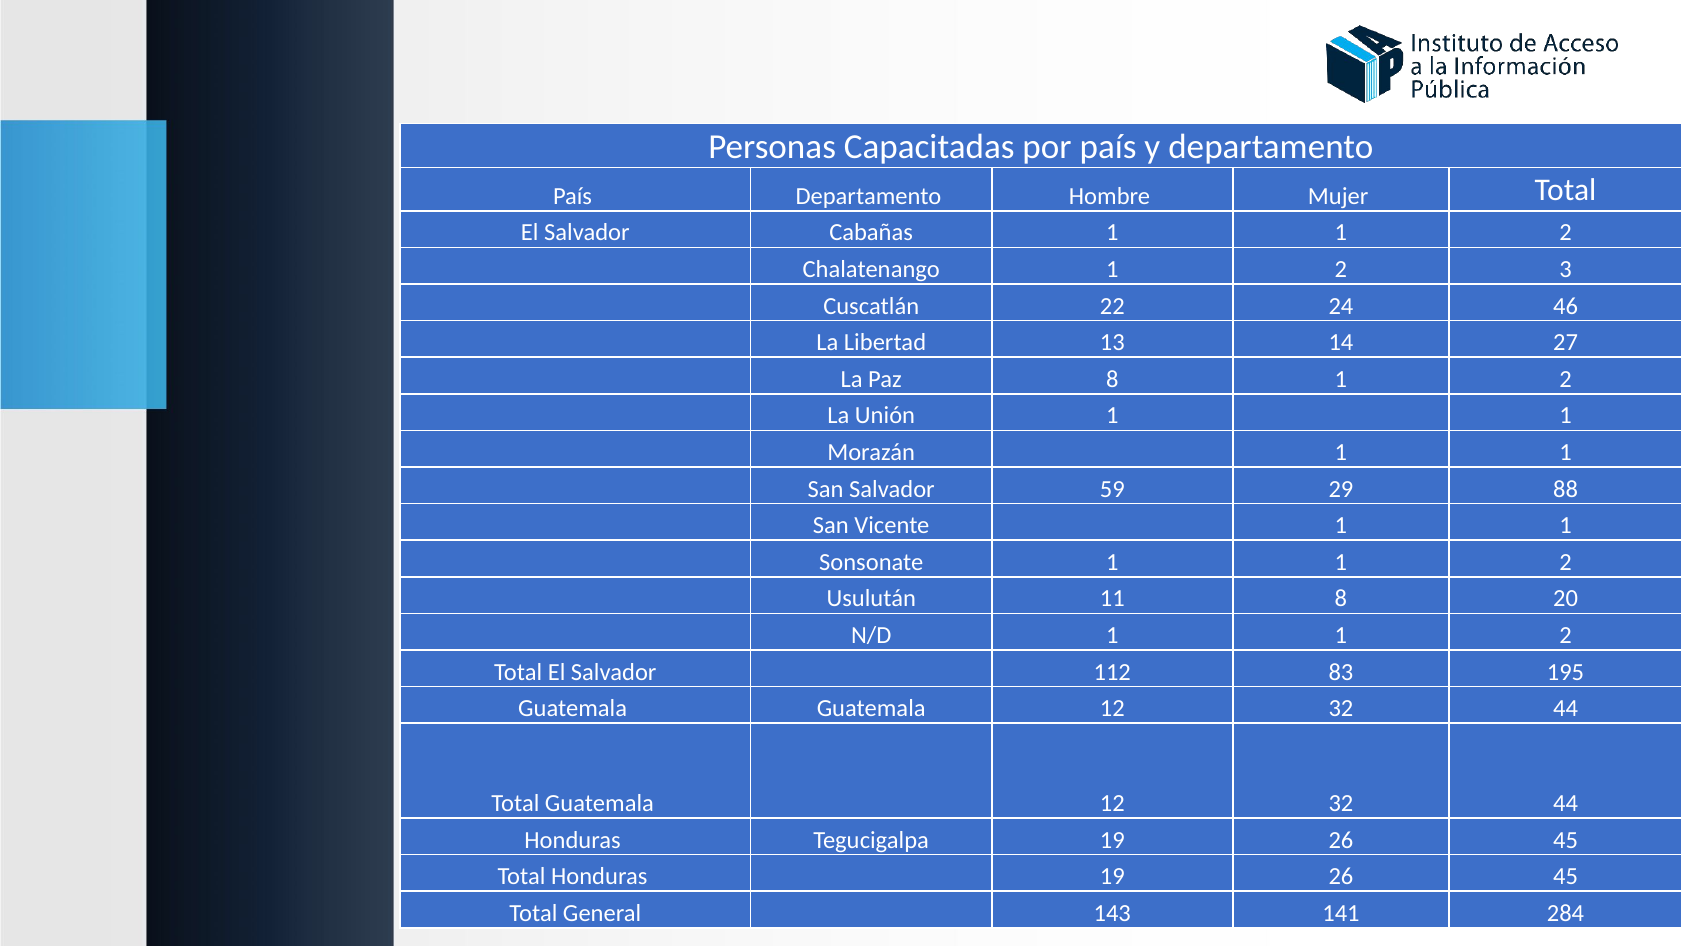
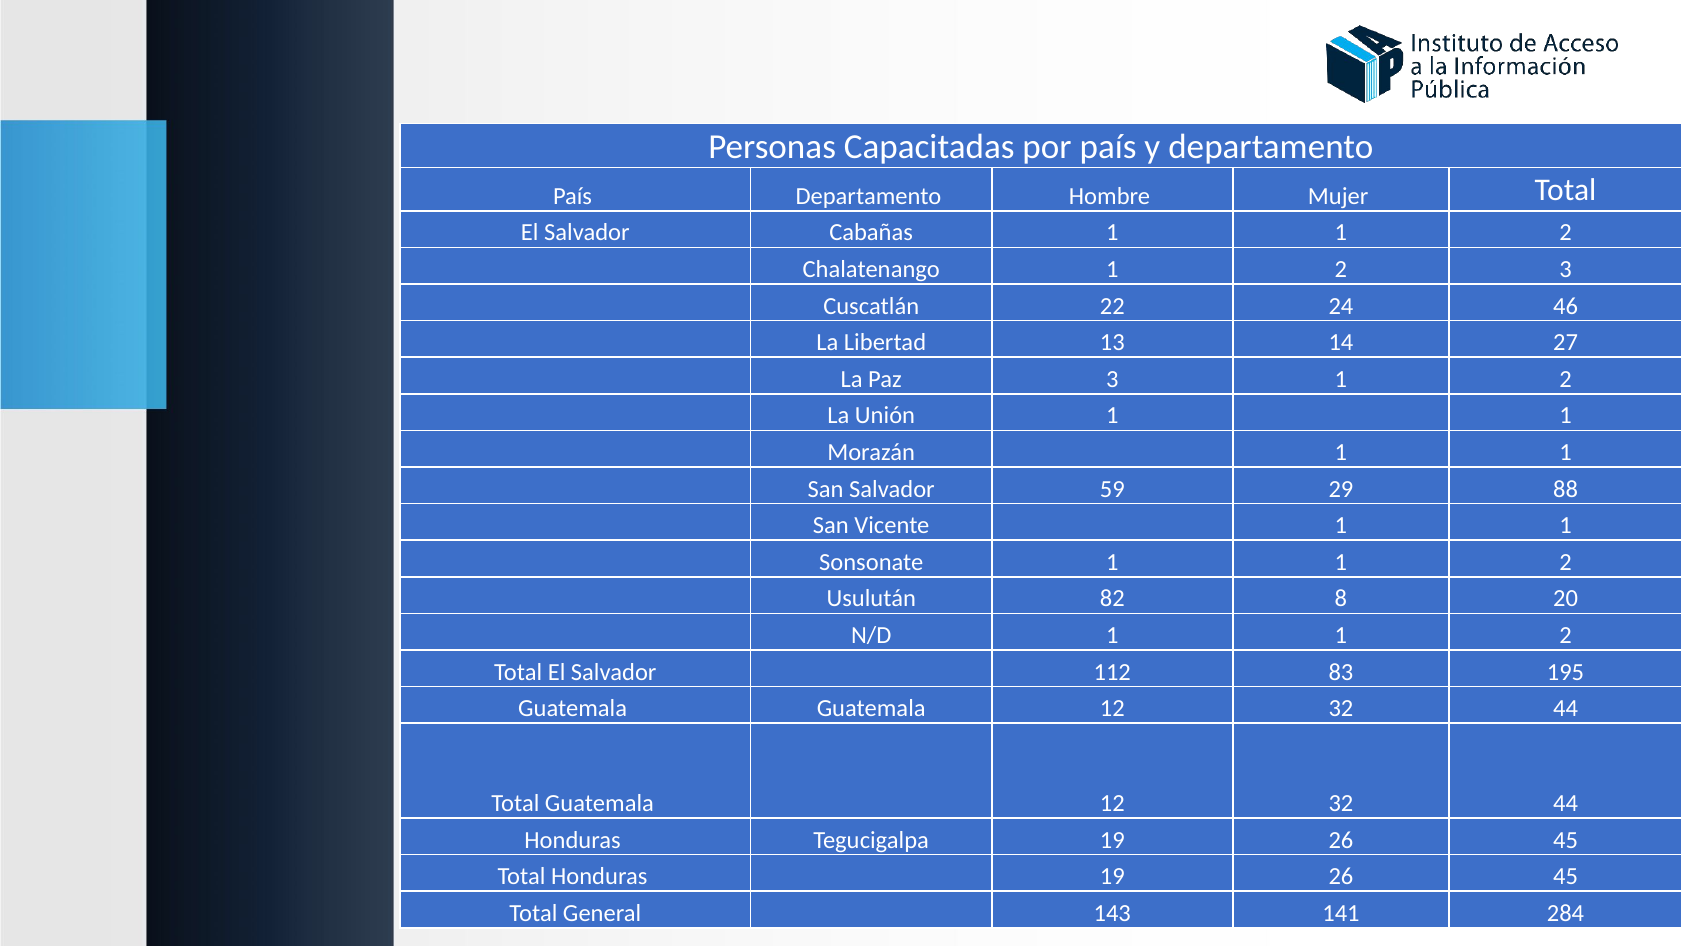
Paz 8: 8 -> 3 (1112, 379)
11: 11 -> 82 (1112, 599)
